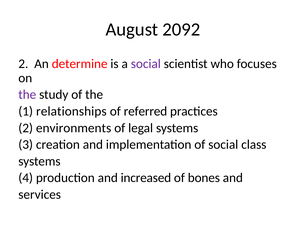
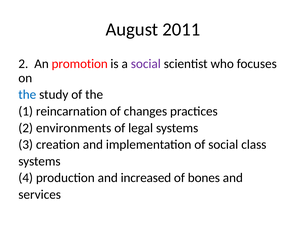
2092: 2092 -> 2011 (181, 30)
determine: determine -> promotion (80, 64)
the colour: purple -> blue (27, 95)
relationships: relationships -> reincarnation (71, 112)
referred: referred -> changes (145, 112)
